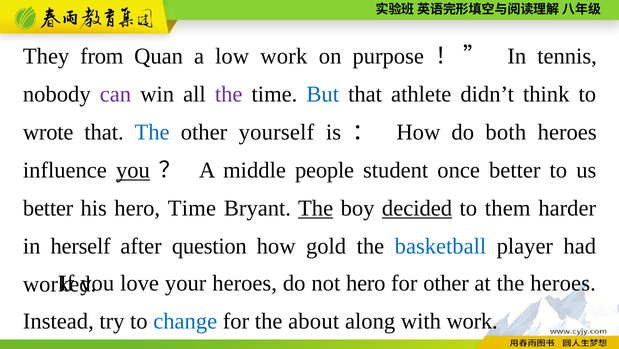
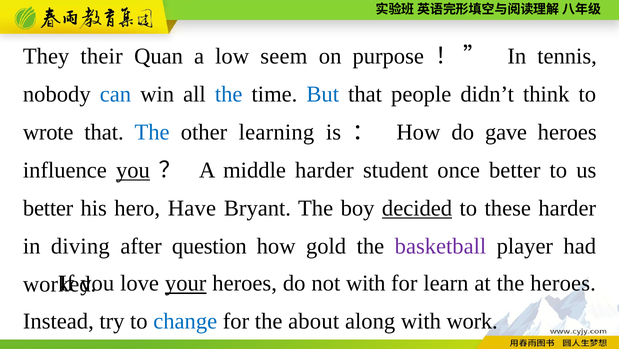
from: from -> their (102, 56)
low work: work -> seem (284, 56)
can colour: purple -> blue (115, 94)
the colour: purple -> blue (229, 94)
athlete: athlete -> people (421, 94)
yourself: yourself -> learning (276, 132)
both: both -> gave (506, 132)
middle people: people -> harder (324, 170)
hero Time: Time -> Have (192, 208)
The underline: present -> none (316, 208)
them: them -> these (508, 208)
herself: herself -> diving (80, 246)
basketball colour: blue -> purple (440, 246)
your underline: none -> present (186, 283)
not hero: hero -> with (366, 283)
for other: other -> learn (446, 283)
